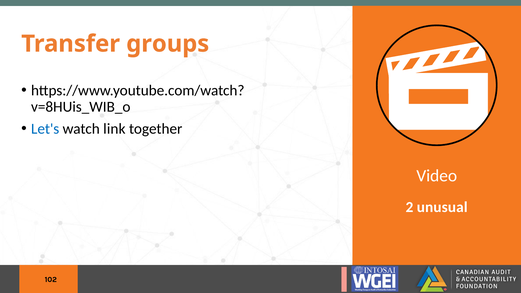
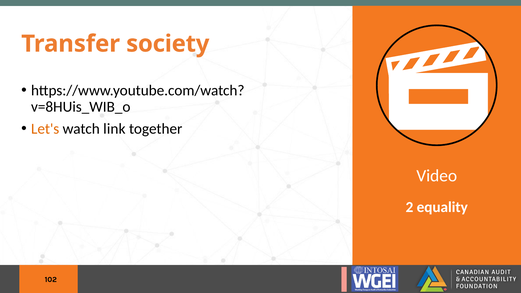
groups: groups -> society (168, 44)
Let's colour: blue -> orange (45, 129)
unusual: unusual -> equality (442, 207)
